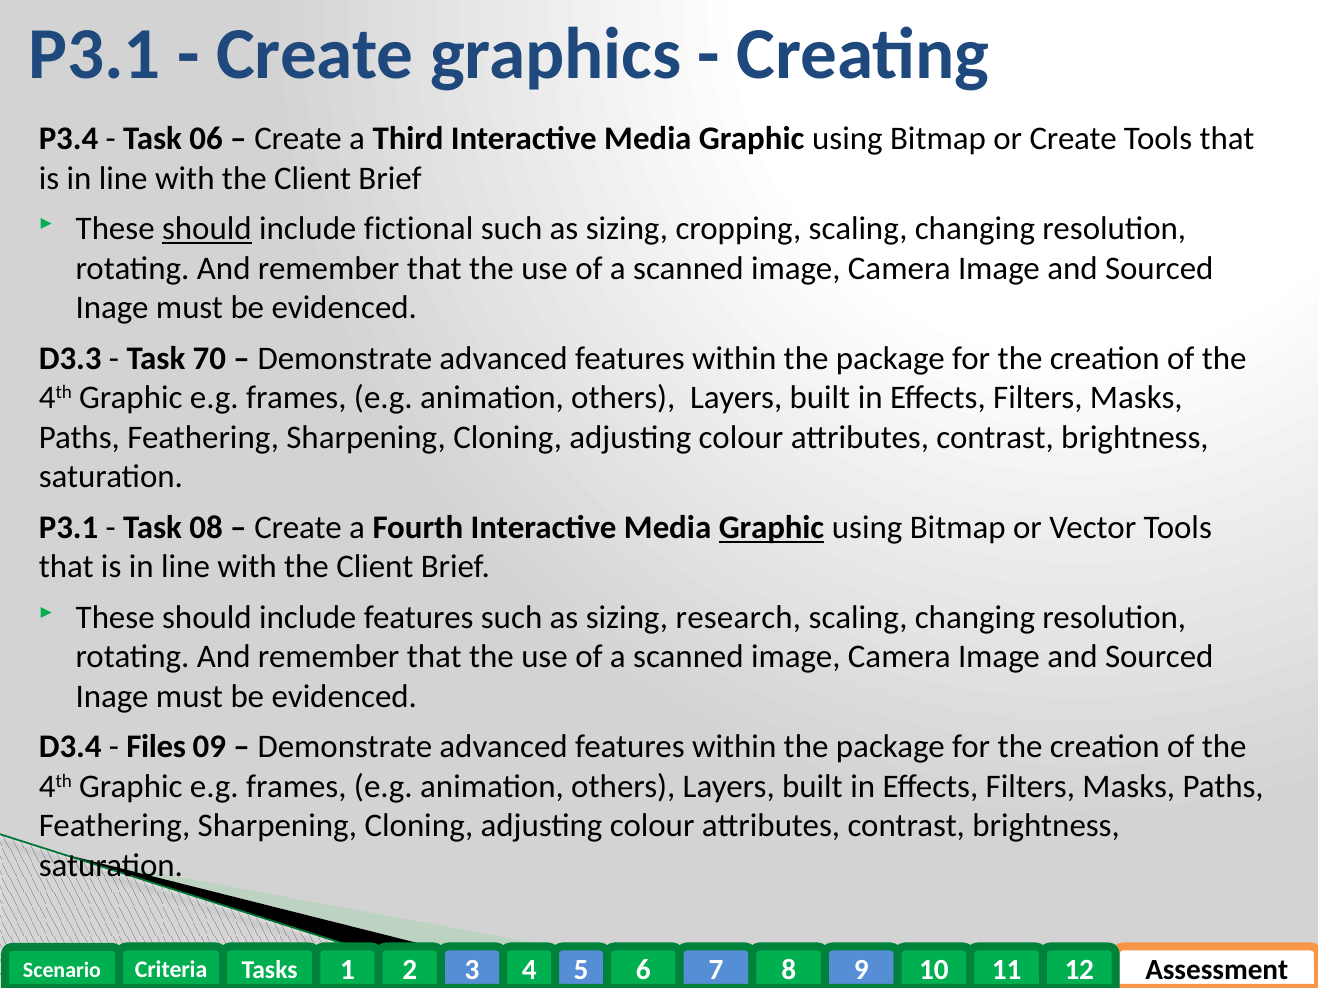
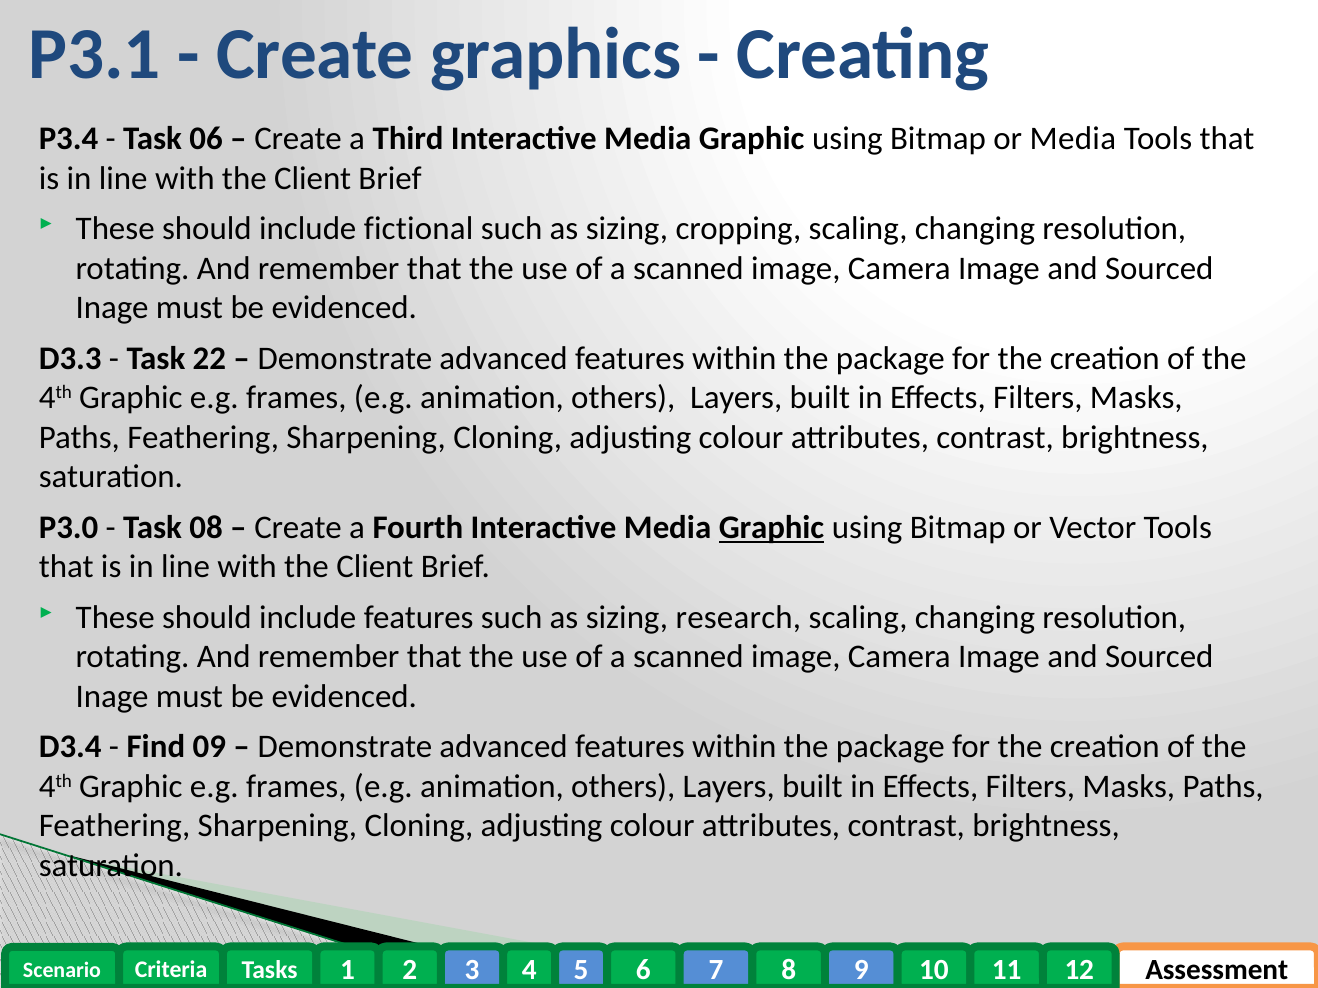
or Create: Create -> Media (1073, 139)
should underline: present -> none (207, 229)
70: 70 -> 22 (209, 358)
P3.1: P3.1 -> P3.0 (69, 528)
Files: Files -> Find (156, 747)
